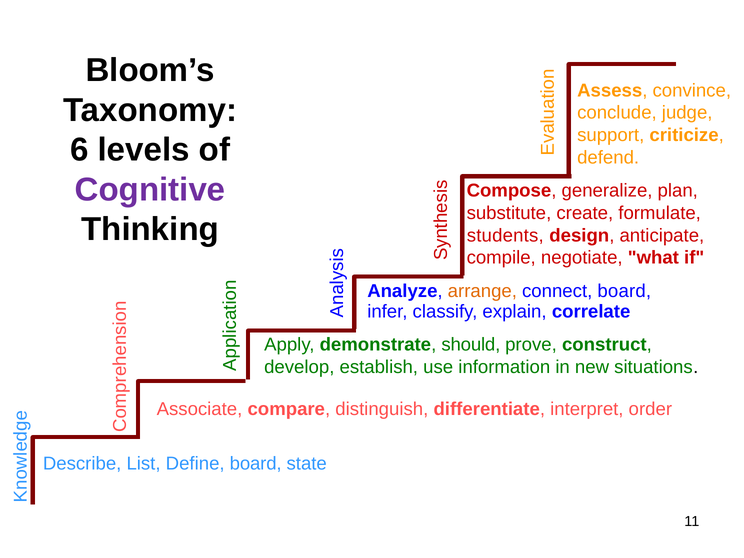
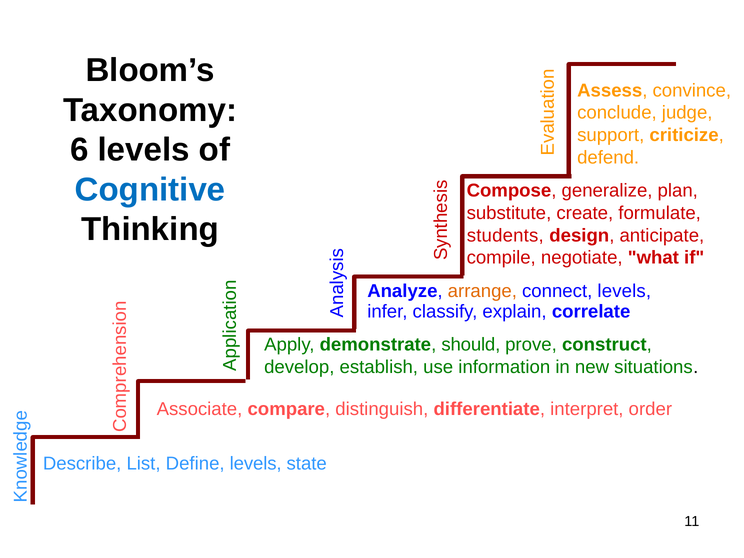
Cognitive colour: purple -> blue (150, 190)
connect board: board -> levels (624, 291)
Define board: board -> levels (256, 464)
